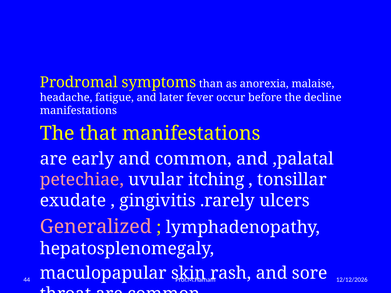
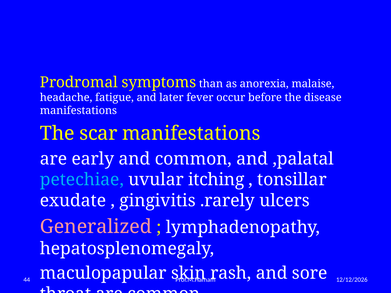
decline: decline -> disease (323, 98)
that: that -> scar (98, 134)
petechiae colour: pink -> light blue (82, 180)
